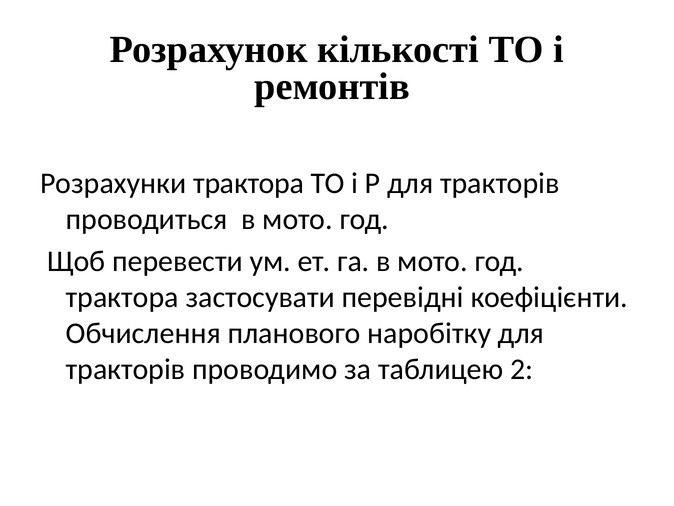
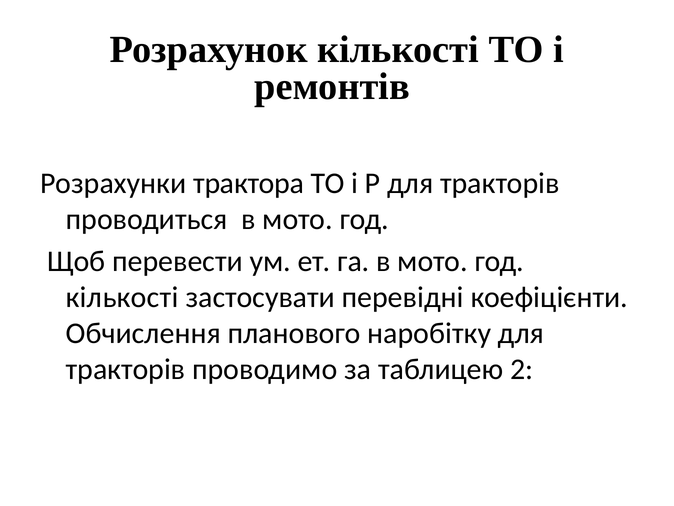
трактора: трактора -> кількості (122, 297)
